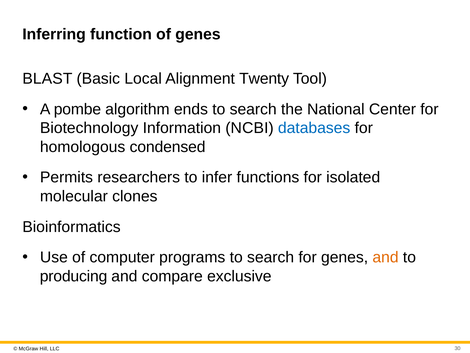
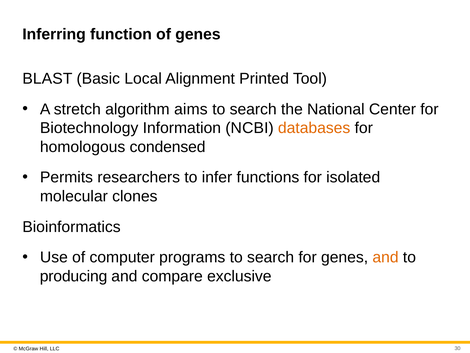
Twenty: Twenty -> Printed (264, 78)
pombe: pombe -> stretch (77, 109)
ends: ends -> aims (191, 109)
databases colour: blue -> orange (314, 128)
